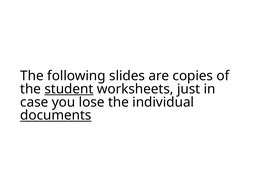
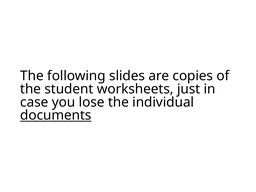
student underline: present -> none (69, 89)
